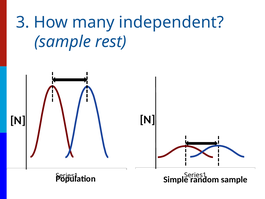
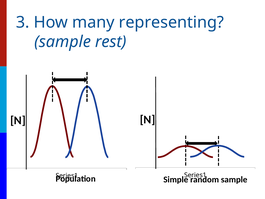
independent: independent -> representing (171, 22)
